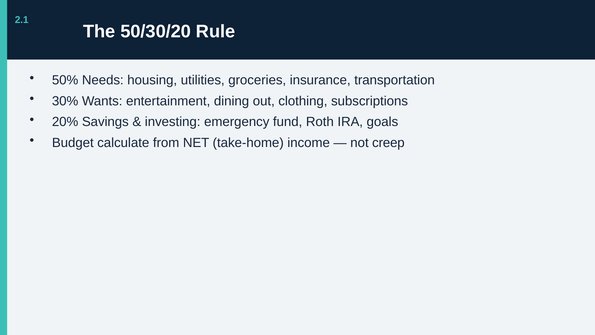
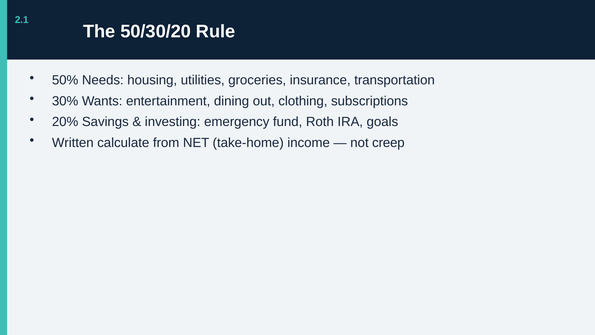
Budget: Budget -> Written (73, 143)
